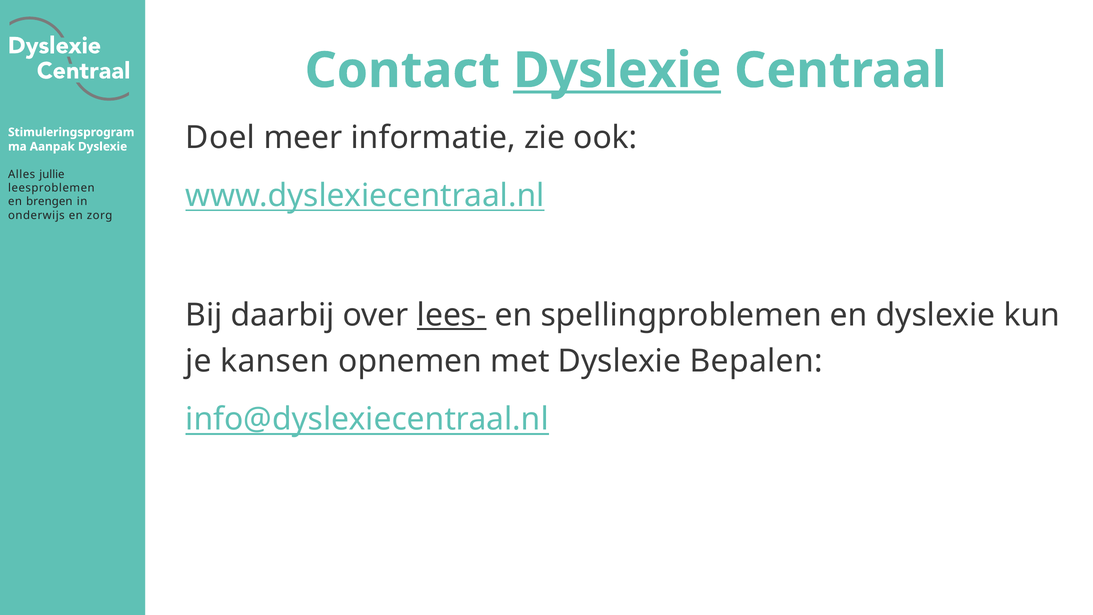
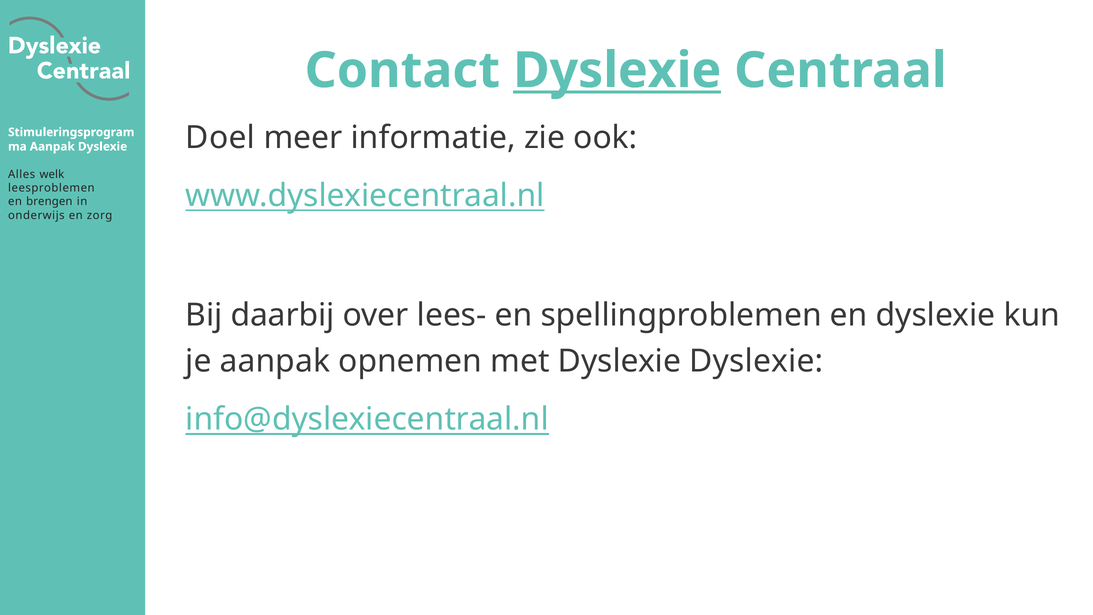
jullie: jullie -> welk (52, 174)
lees- underline: present -> none (452, 315)
je kansen: kansen -> aanpak (275, 361)
Dyslexie Bepalen: Bepalen -> Dyslexie (756, 361)
